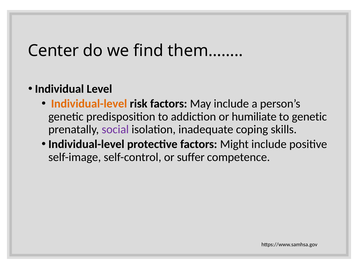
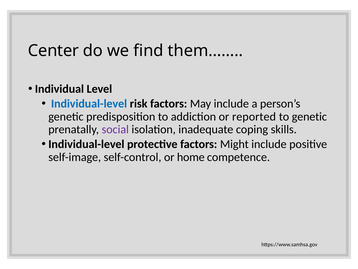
Individual-level colour: orange -> blue (89, 103)
humiliate: humiliate -> reported (254, 116)
suffer: suffer -> home (191, 157)
